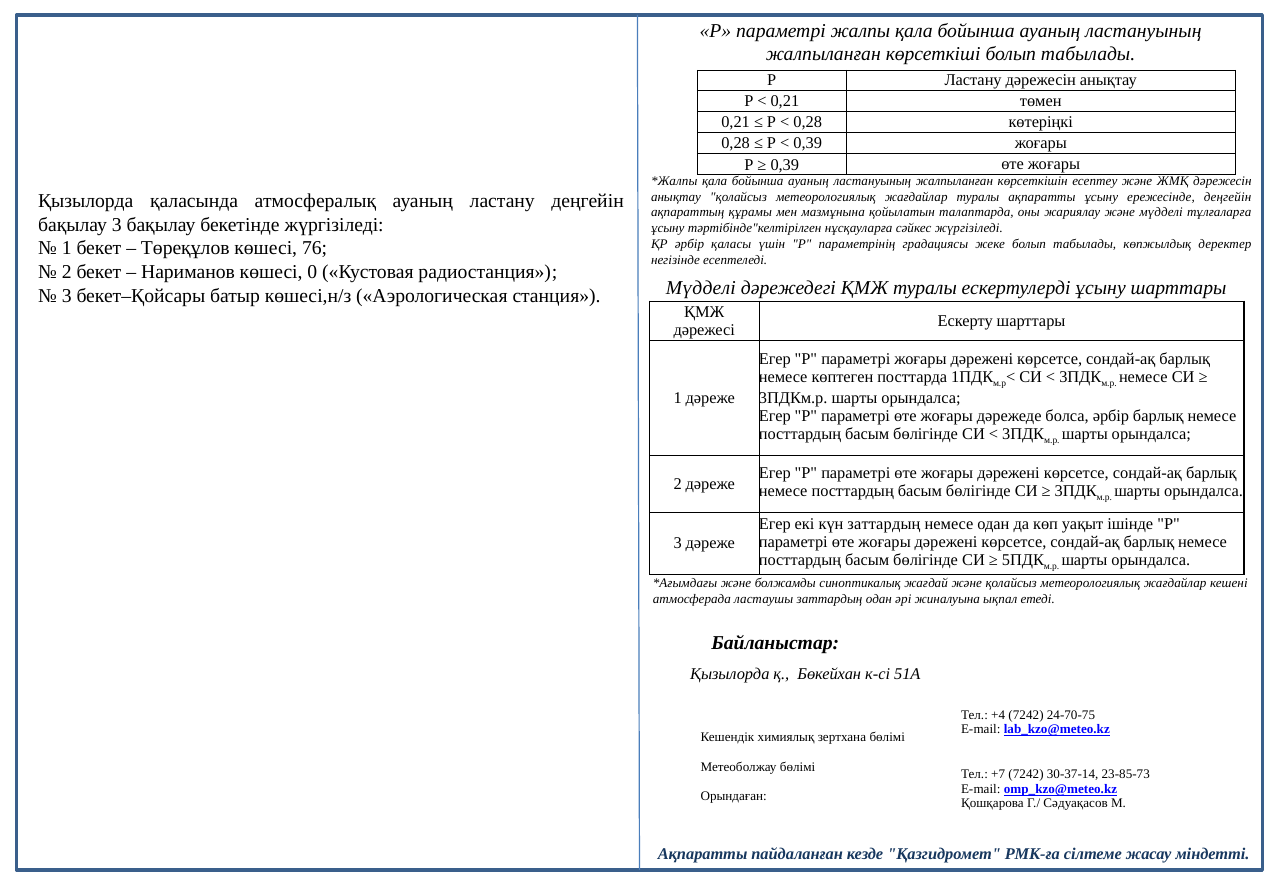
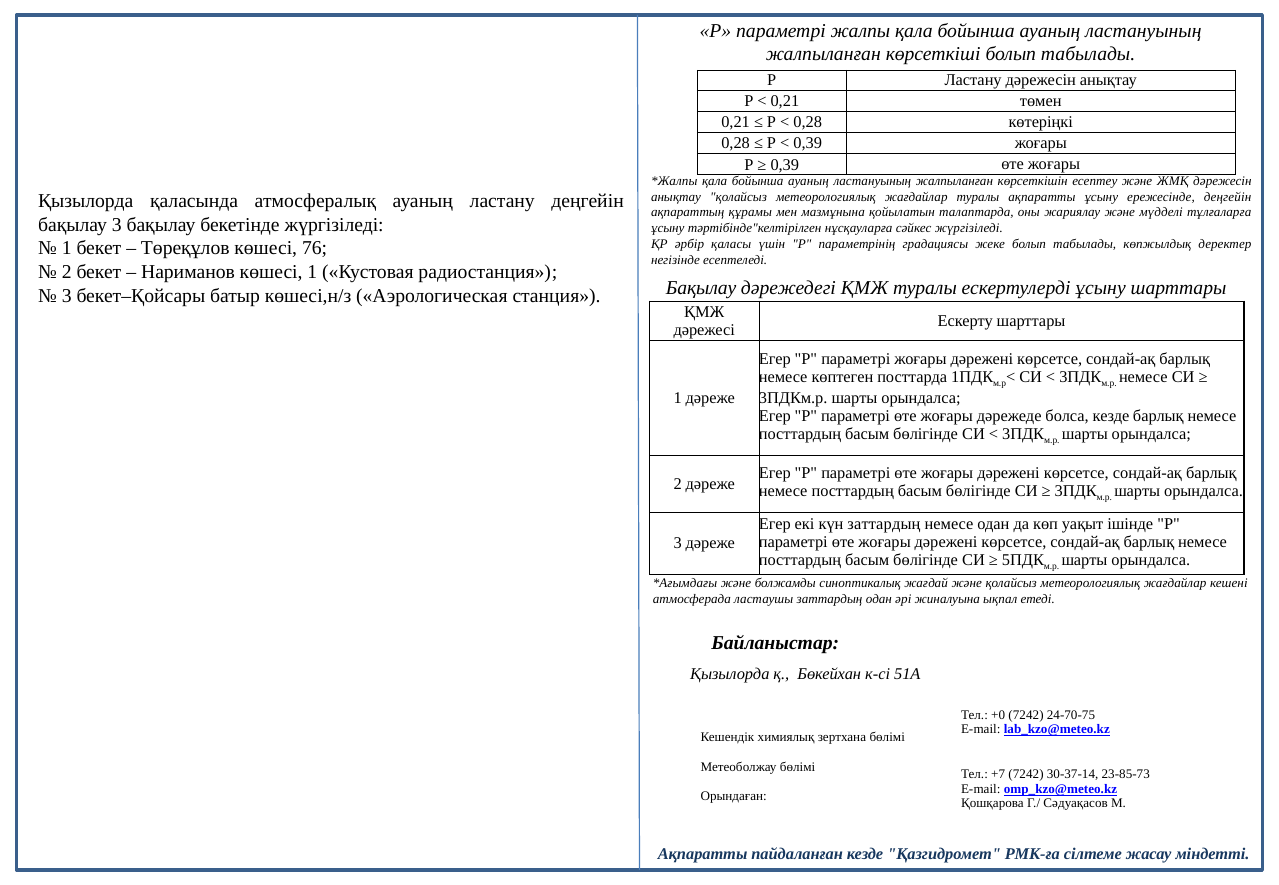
көшесі 0: 0 -> 1 (312, 272)
Мүдделі: Мүдделі -> Бақылау (701, 288)
болса әрбір: әрбір -> кезде (1111, 416)
+4: +4 -> +0 (998, 715)
